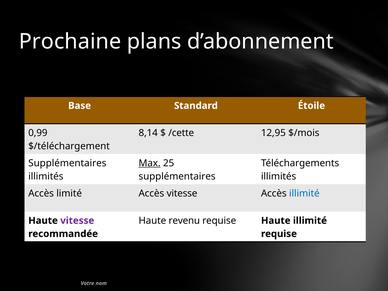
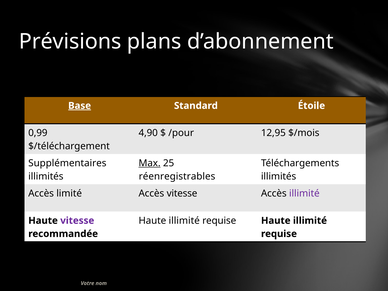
Prochaine: Prochaine -> Prévisions (70, 42)
Base underline: none -> present (80, 106)
8,14: 8,14 -> 4,90 (148, 133)
/cette: /cette -> /pour (181, 133)
supplémentaires: supplémentaires -> réenregistrables (177, 176)
illimité colour: blue -> purple (304, 193)
revenu: revenu -> illimité (184, 221)
